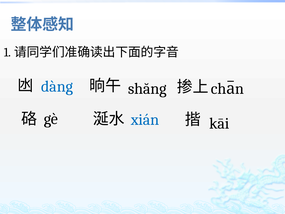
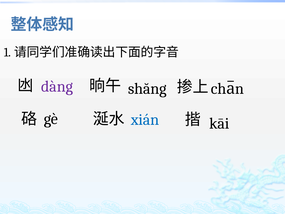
dàng colour: blue -> purple (57, 86)
